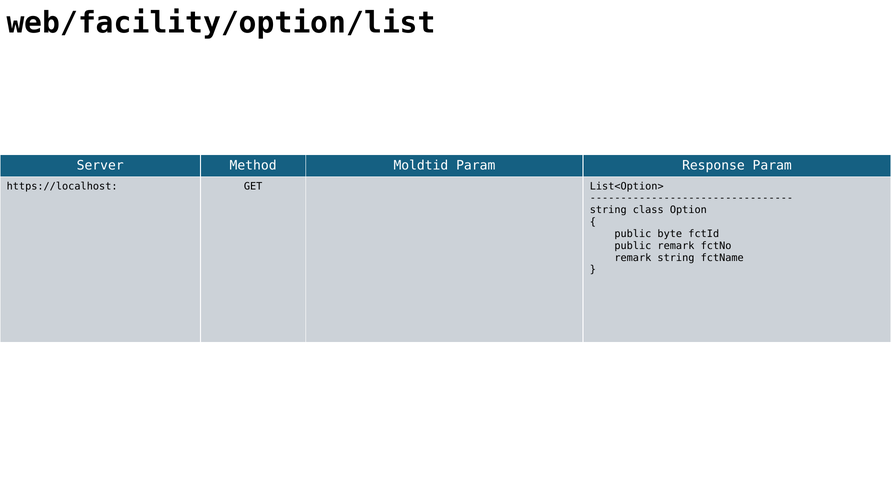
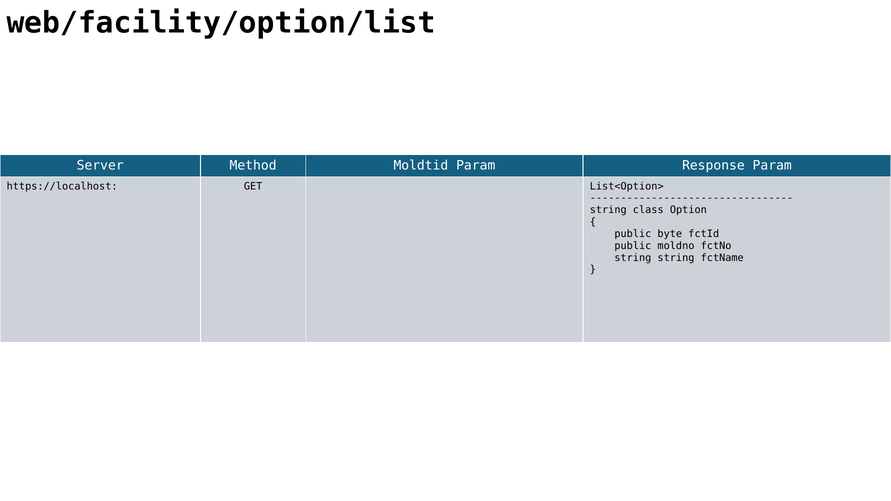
public remark: remark -> moldno (676, 246)
remark: remark -> string (633, 258)
